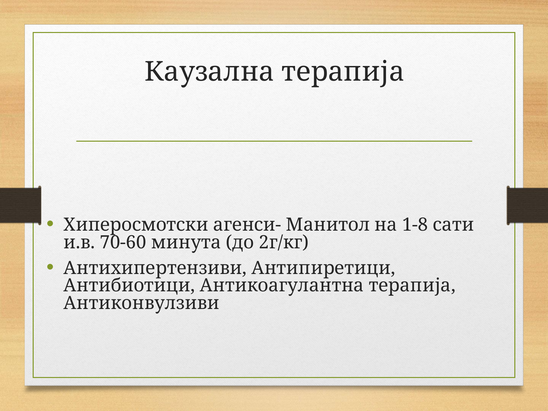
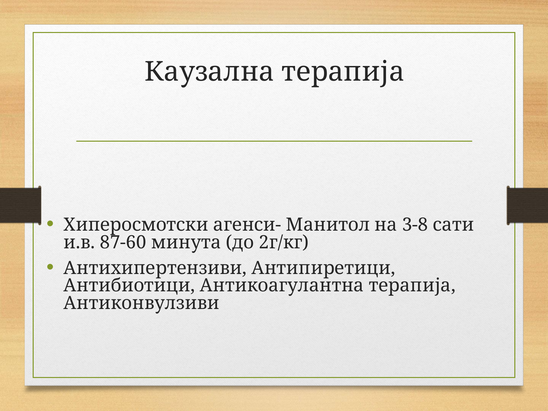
1-8: 1-8 -> 3-8 (415, 225)
70-60: 70-60 -> 87-60 (123, 242)
